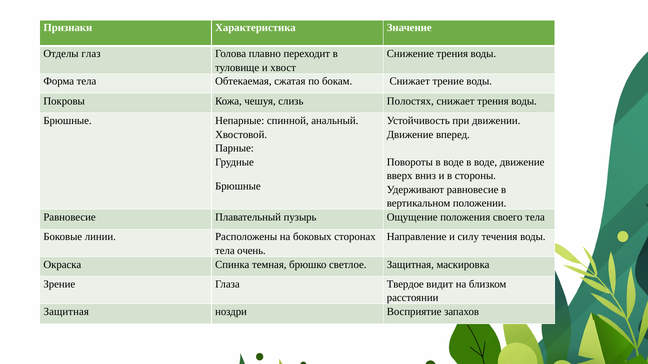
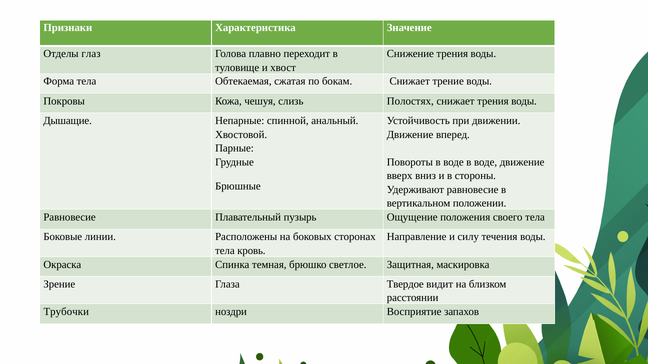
Брюшные: Брюшные -> Дышащие (68, 121)
очень: очень -> кровь (251, 251)
Защитная: Защитная -> Трубочки (66, 312)
